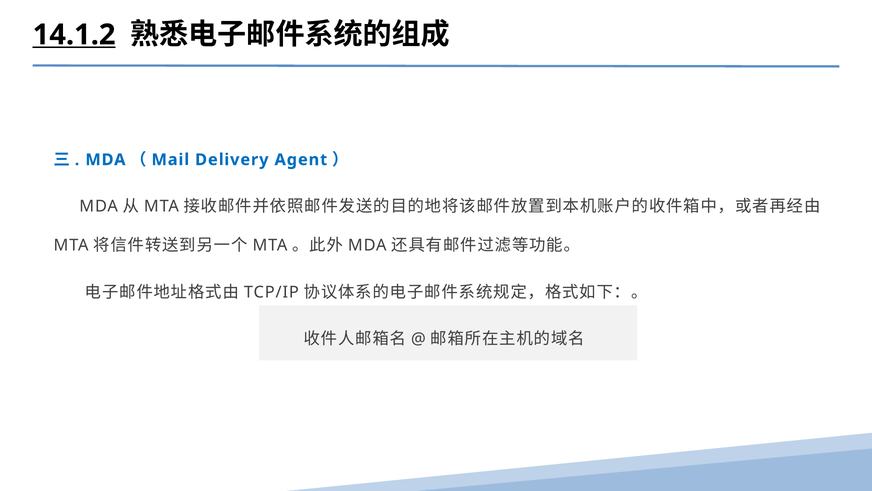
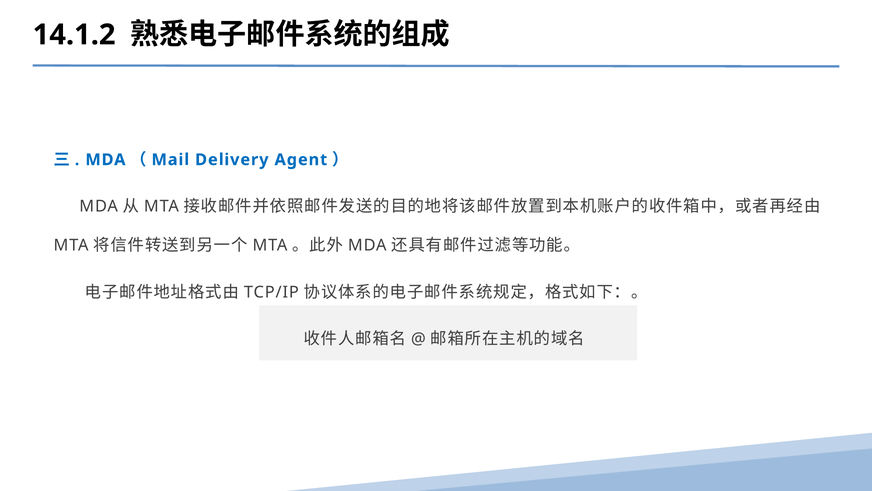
14.1.2 underline: present -> none (74, 35)
